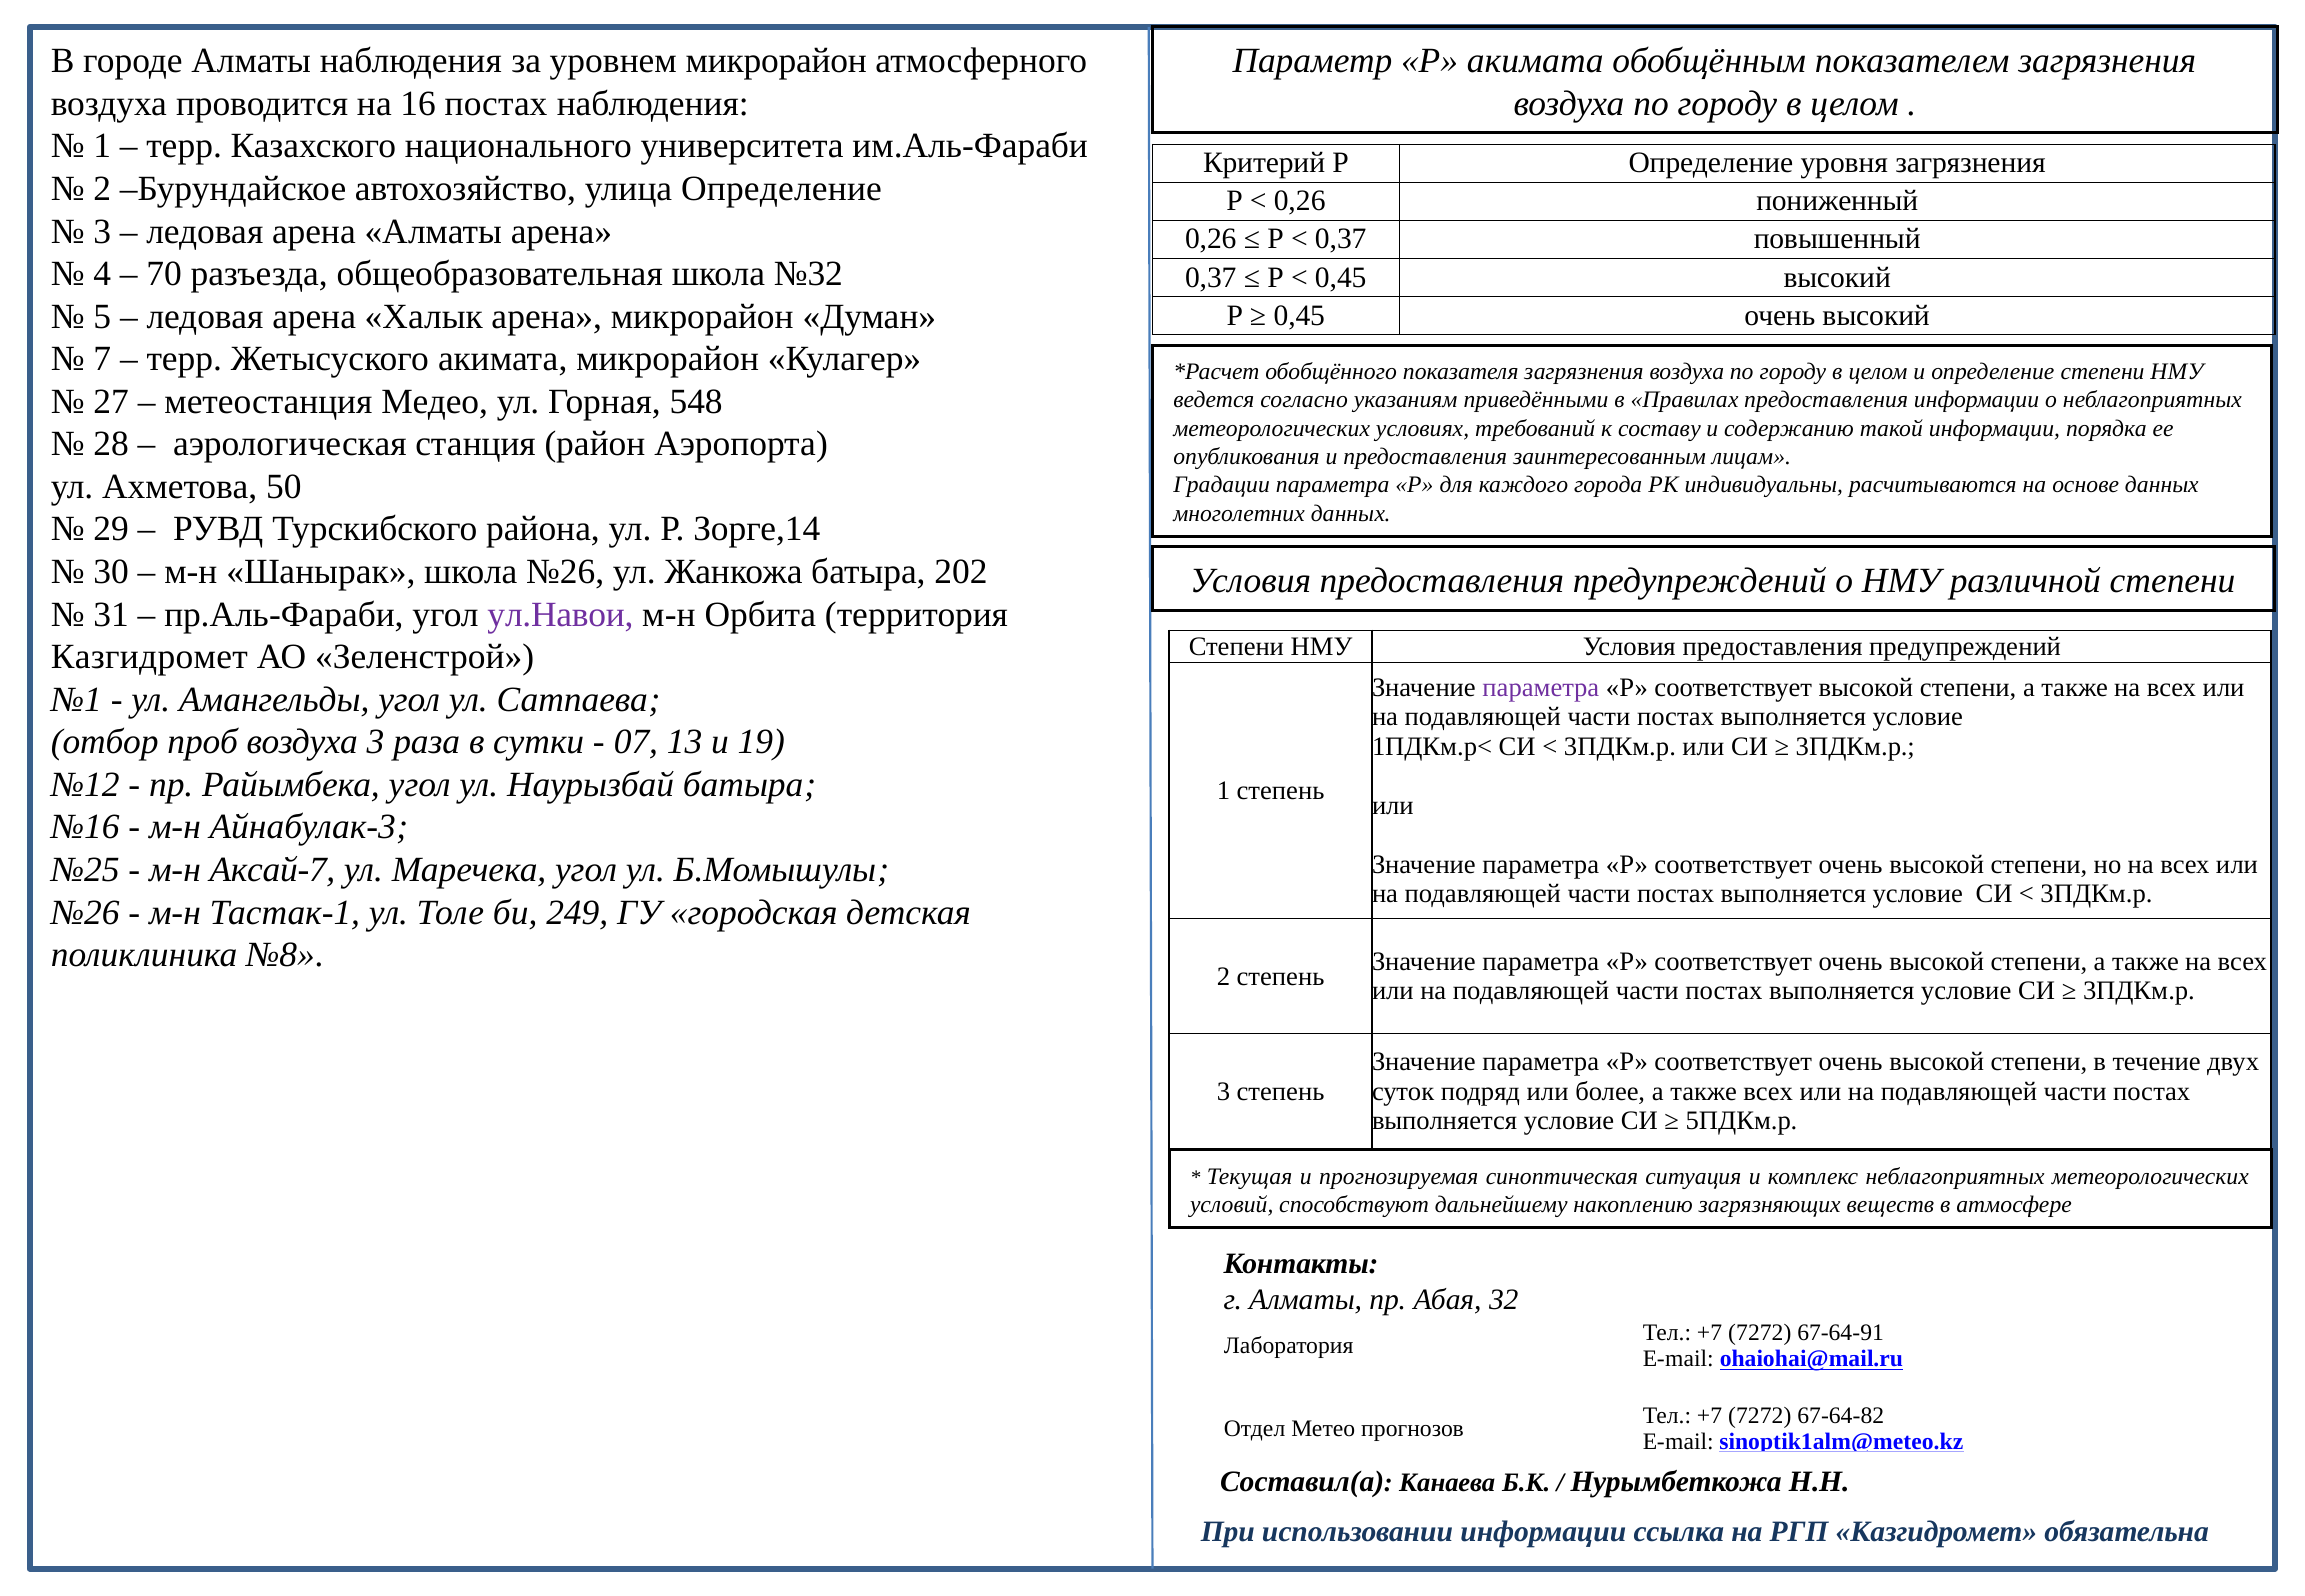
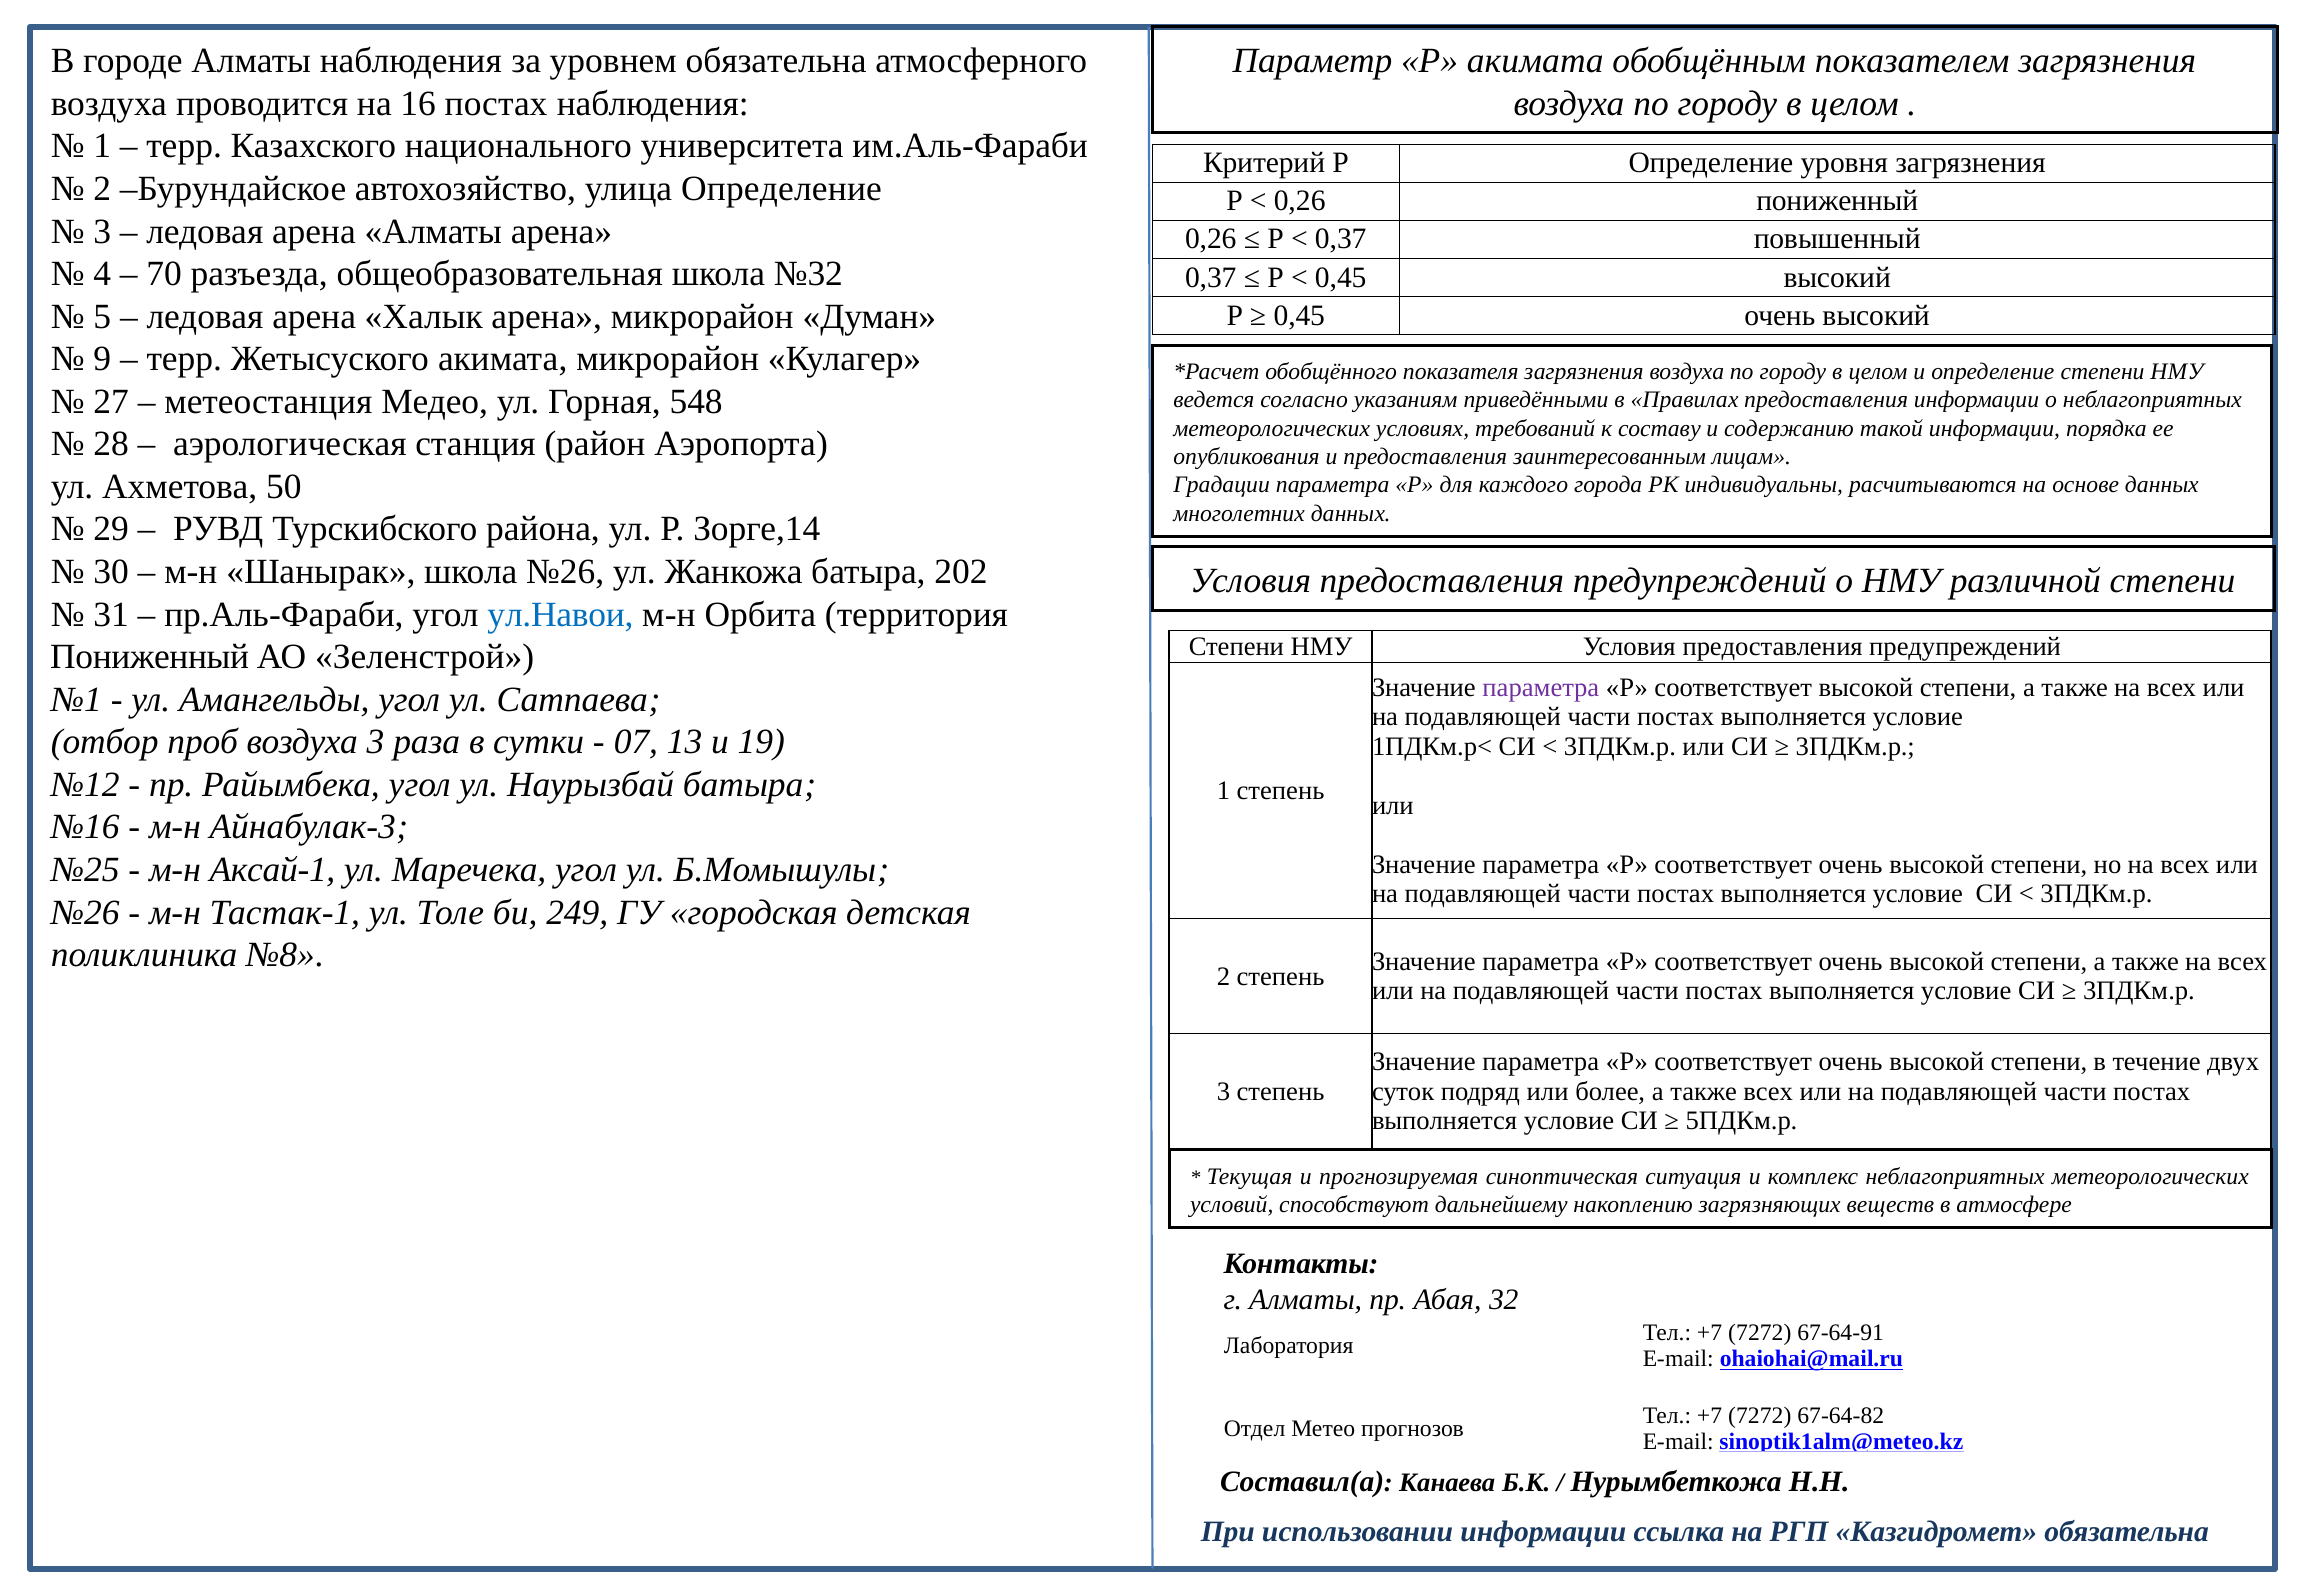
уровнем микрорайон: микрорайон -> обязательна (776, 61)
7: 7 -> 9 (102, 359)
ул.Навои colour: purple -> blue (561, 614)
Казгидромет: Казгидромет -> Пониженный (150, 657)
Аксай-7: Аксай-7 -> Аксай-1 (272, 870)
